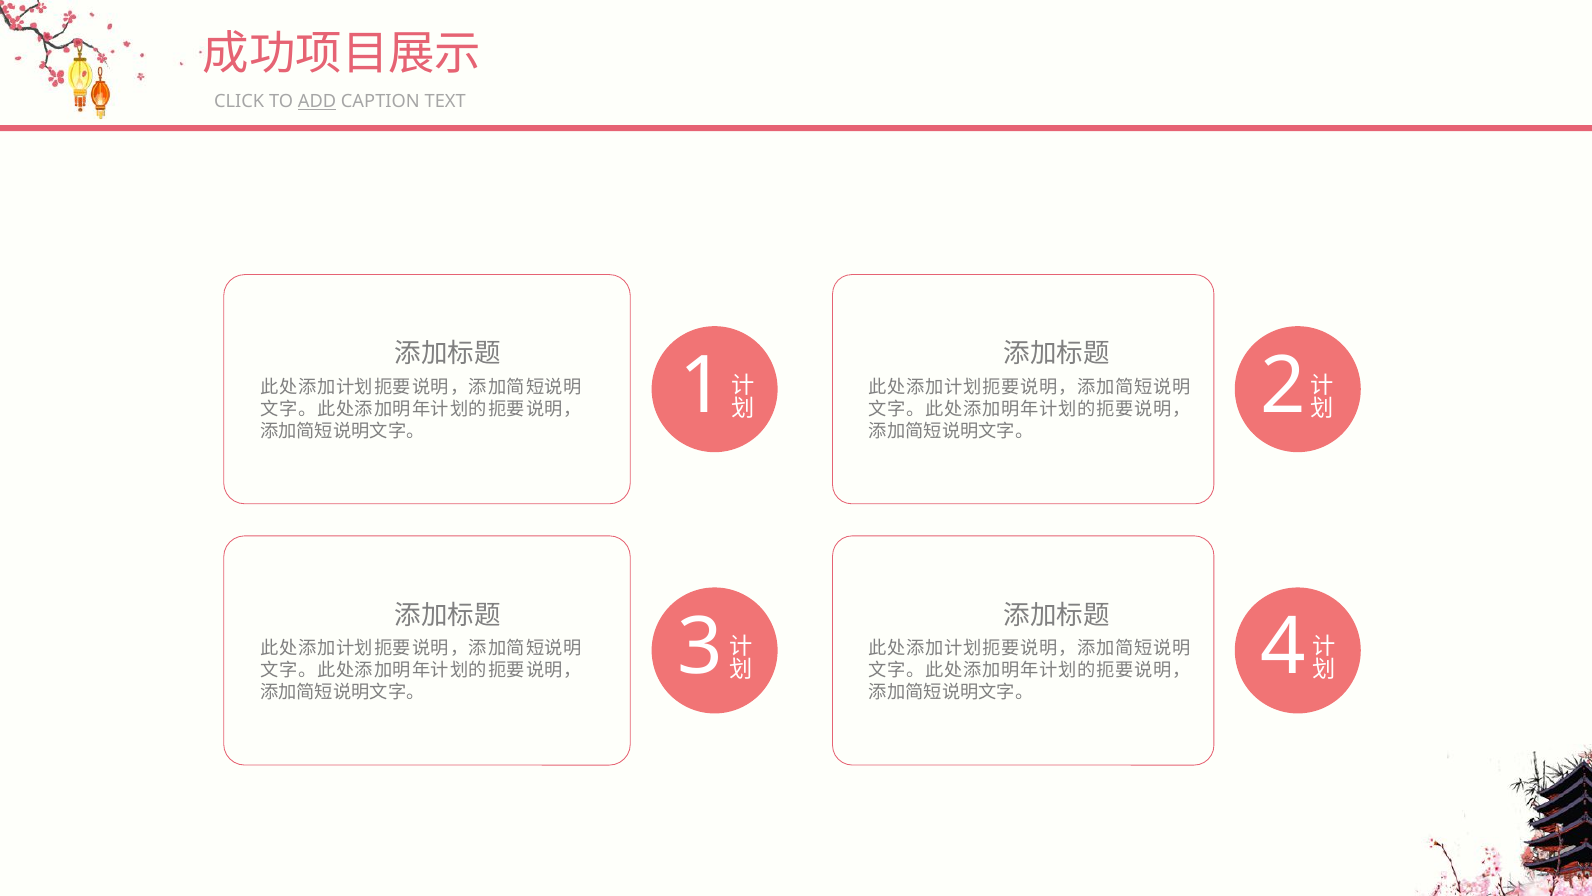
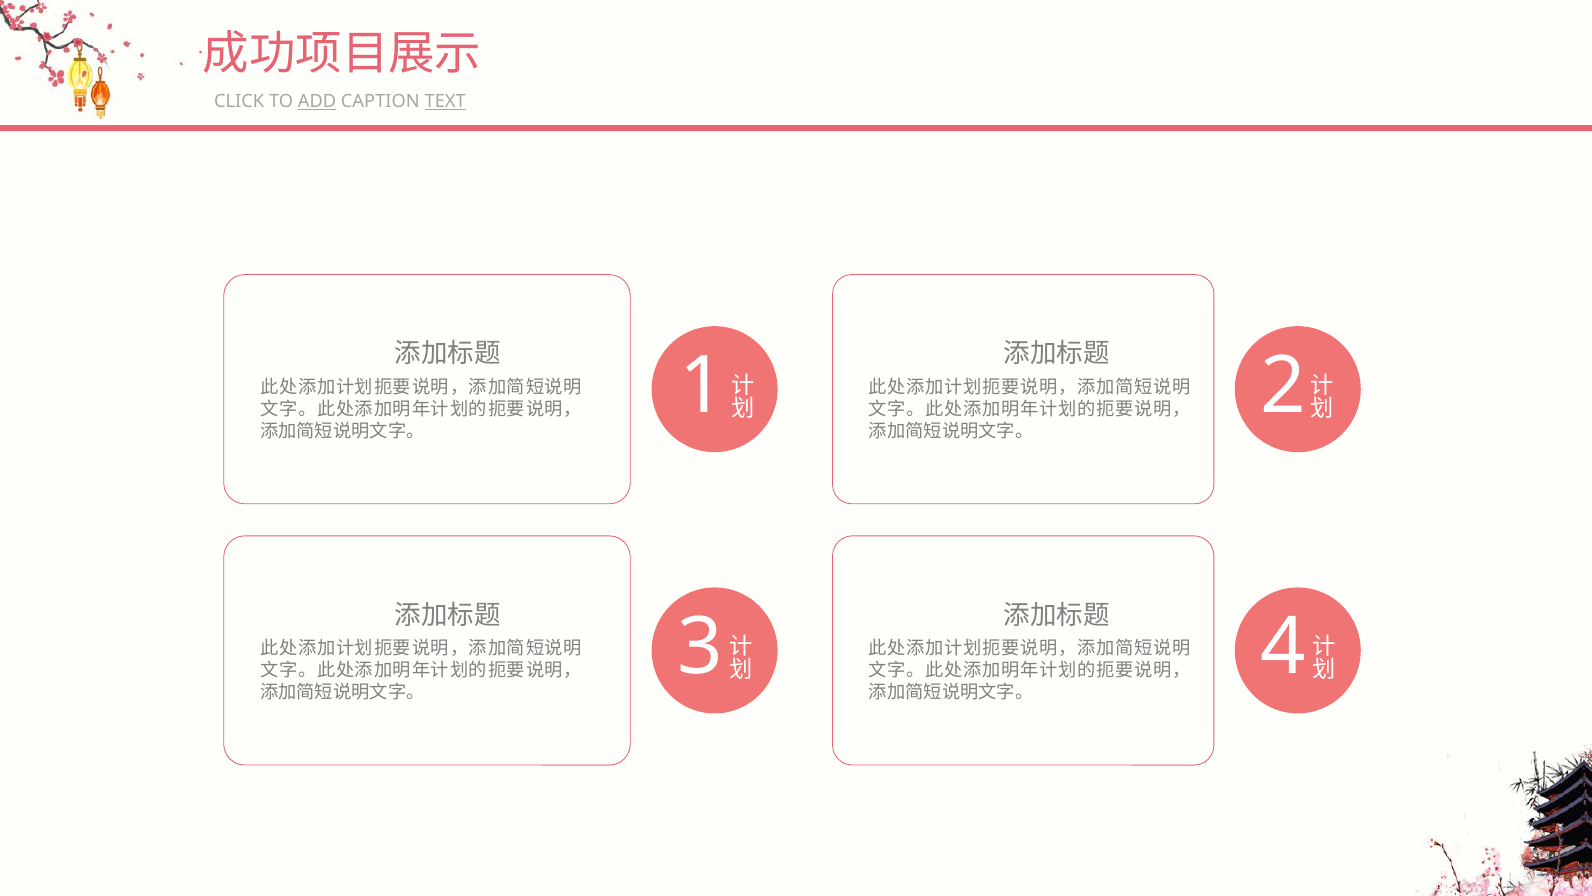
TEXT underline: none -> present (445, 101)
